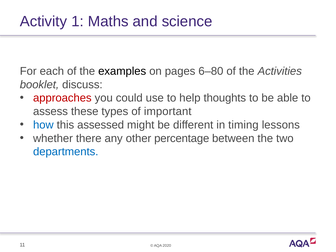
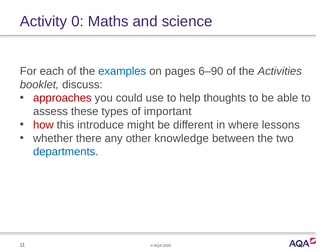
1: 1 -> 0 (77, 21)
examples colour: black -> blue (122, 71)
6–80: 6–80 -> 6–90 (211, 71)
how colour: blue -> red (43, 125)
assessed: assessed -> introduce (101, 125)
timing: timing -> where (243, 125)
percentage: percentage -> knowledge (182, 138)
